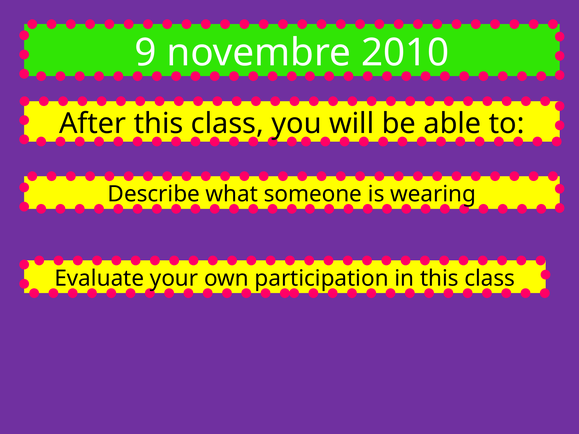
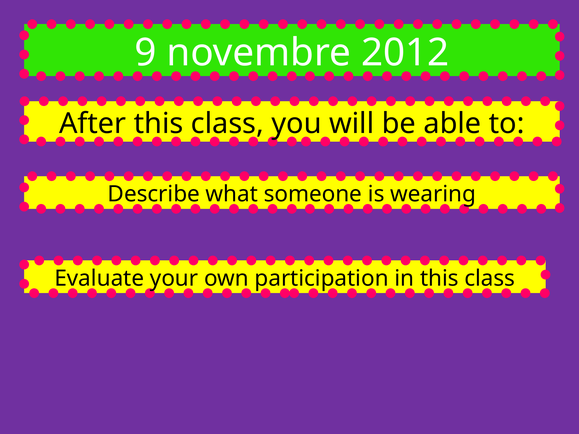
2010: 2010 -> 2012 (405, 53)
